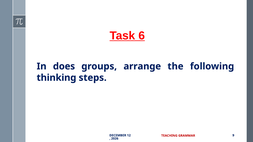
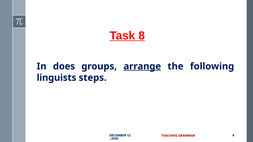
6: 6 -> 8 (142, 36)
arrange underline: none -> present (142, 66)
thinking: thinking -> linguists (56, 78)
